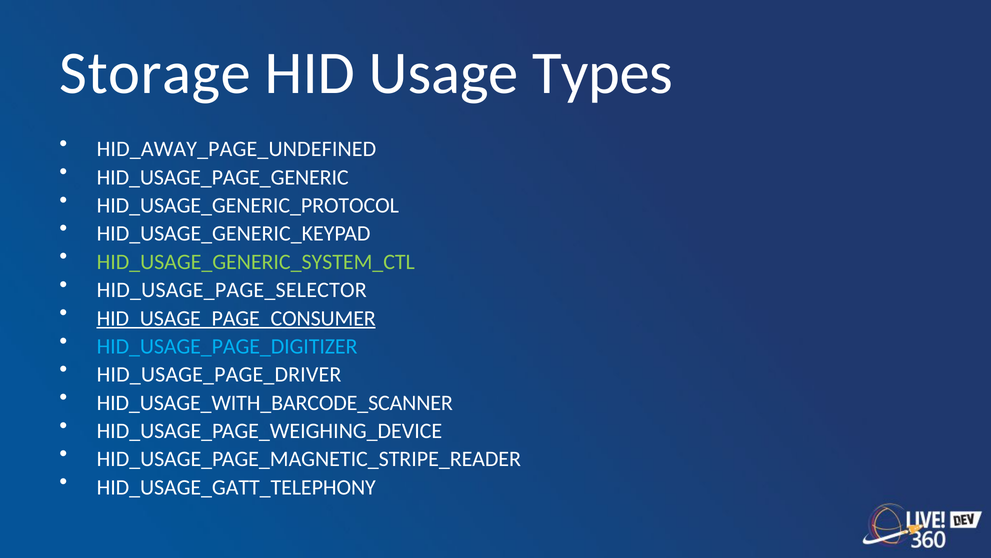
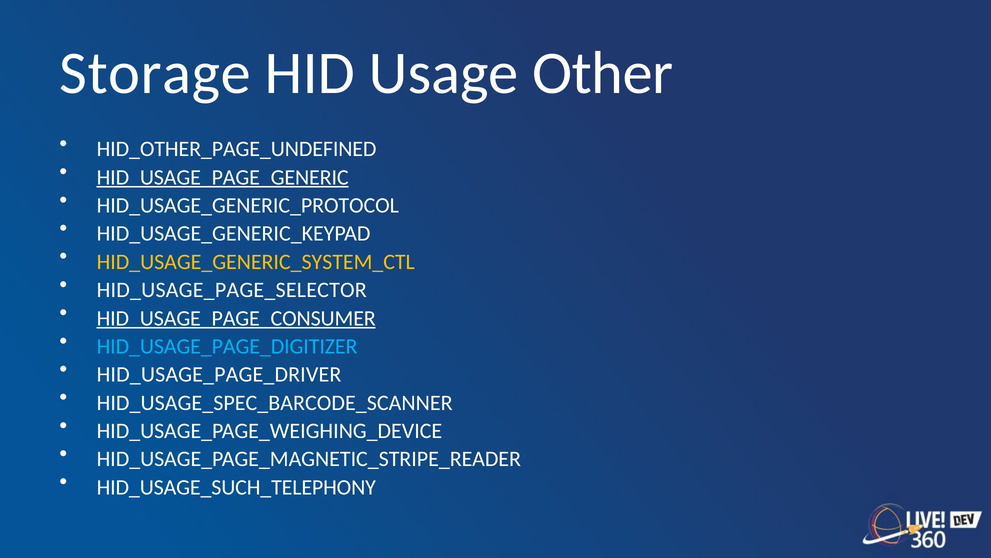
Types: Types -> Other (603, 73)
HID_AWAY_PAGE_UNDEFINED: HID_AWAY_PAGE_UNDEFINED -> HID_OTHER_PAGE_UNDEFINED (237, 149)
HID_USAGE_PAGE_GENERIC underline: none -> present (223, 177)
HID_USAGE_GENERIC_SYSTEM_CTL colour: light green -> yellow (256, 262)
HID_USAGE_WITH_BARCODE_SCANNER: HID_USAGE_WITH_BARCODE_SCANNER -> HID_USAGE_SPEC_BARCODE_SCANNER (275, 402)
HID_USAGE_GATT_TELEPHONY: HID_USAGE_GATT_TELEPHONY -> HID_USAGE_SUCH_TELEPHONY (236, 487)
